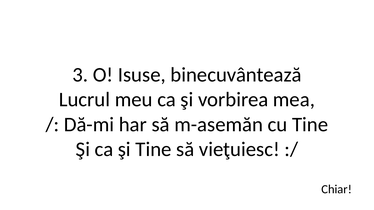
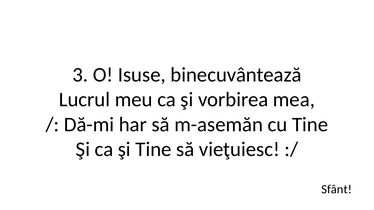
Chiar: Chiar -> Sfânt (337, 190)
